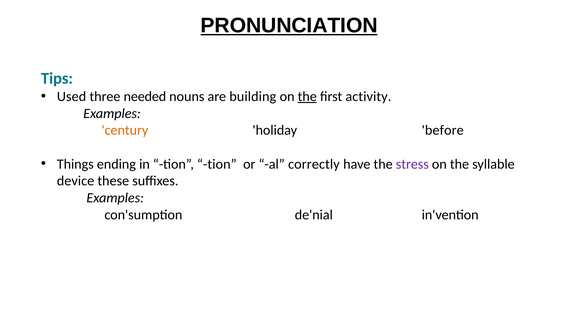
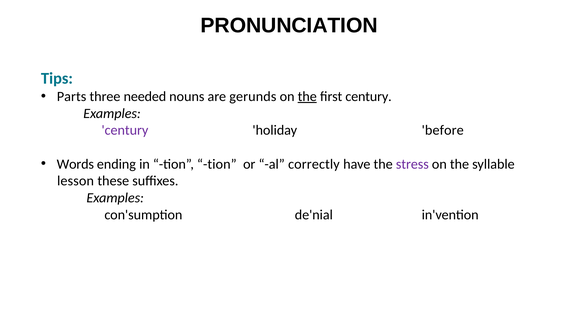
PRONUNCIATION underline: present -> none (289, 26)
Used: Used -> Parts (72, 97)
building: building -> gerunds (253, 97)
first activity: activity -> century (369, 97)
century colour: orange -> purple (125, 130)
Things: Things -> Words (75, 164)
device: device -> lesson (76, 181)
